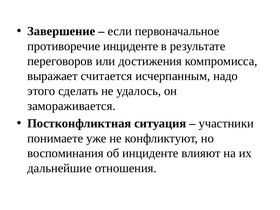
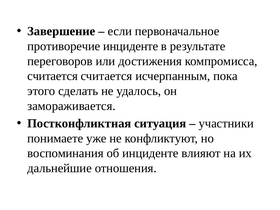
выражает: выражает -> считается (52, 76)
надо: надо -> пока (225, 76)
